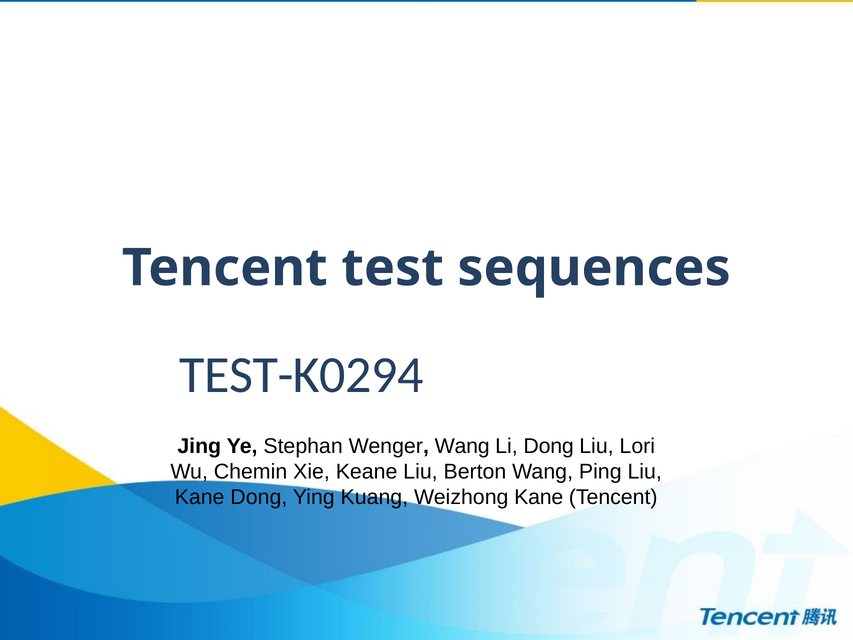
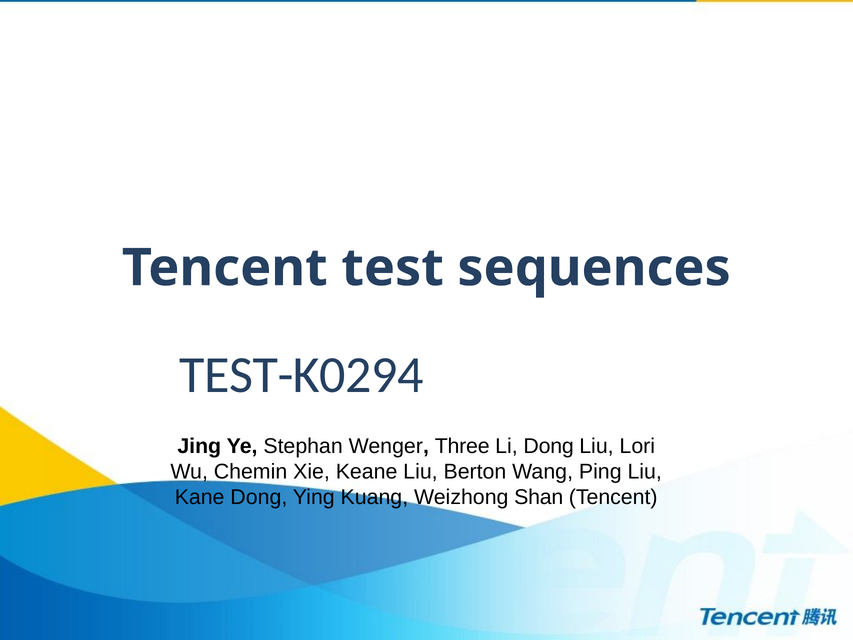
Wenger Wang: Wang -> Three (462, 446)
Weizhong Kane: Kane -> Shan (539, 497)
